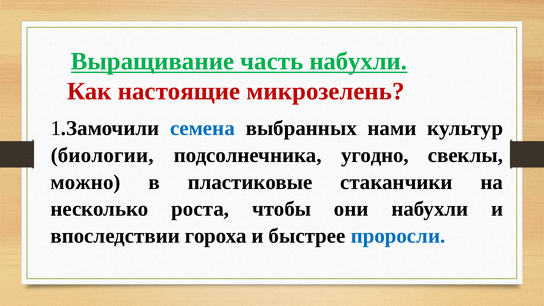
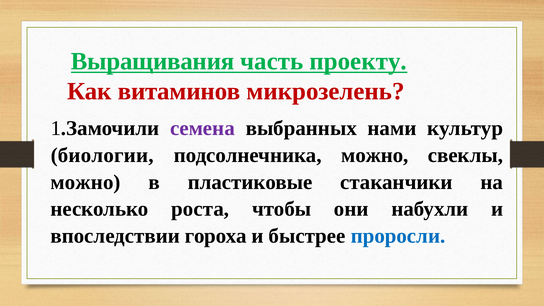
Выращивание: Выращивание -> Выращивания (153, 61)
часть набухли: набухли -> проекту (358, 61)
настоящие: настоящие -> витаминов (179, 91)
семена colour: blue -> purple (202, 128)
подсолнечника угодно: угодно -> можно (375, 155)
